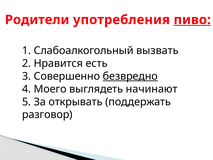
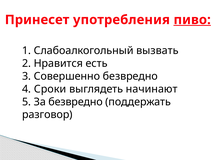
Родители: Родители -> Принесет (37, 20)
безвредно underline: present -> none (130, 76)
Моего: Моего -> Сроки (50, 89)
За открывать: открывать -> безвредно (76, 102)
